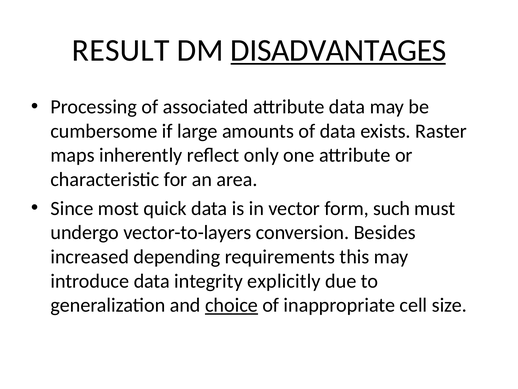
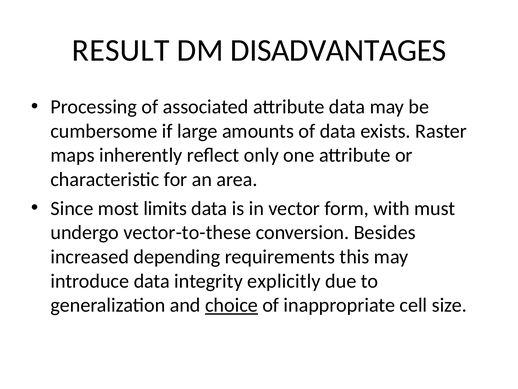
DISADVANTAGES underline: present -> none (338, 50)
quick: quick -> limits (165, 208)
such: such -> with (392, 208)
vector-to-layers: vector-to-layers -> vector-to-these (187, 232)
